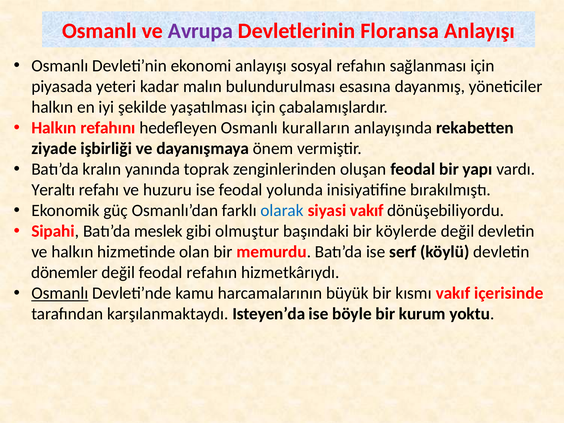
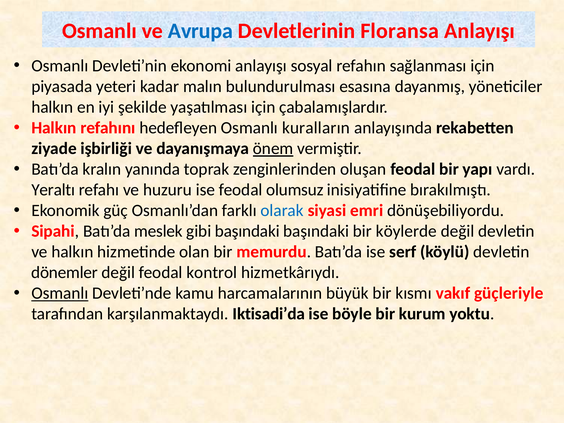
Avrupa colour: purple -> blue (200, 31)
önem underline: none -> present (273, 149)
yolunda: yolunda -> olumsuz (295, 190)
siyasi vakıf: vakıf -> emri (367, 211)
gibi olmuştur: olmuştur -> başındaki (247, 231)
feodal refahın: refahın -> kontrol (212, 273)
içerisinde: içerisinde -> güçleriyle (509, 293)
Isteyen’da: Isteyen’da -> Iktisadi’da (269, 314)
